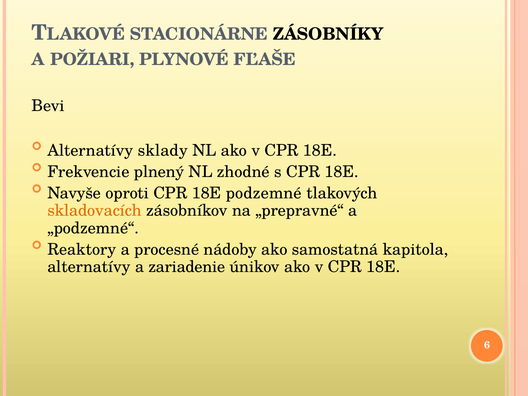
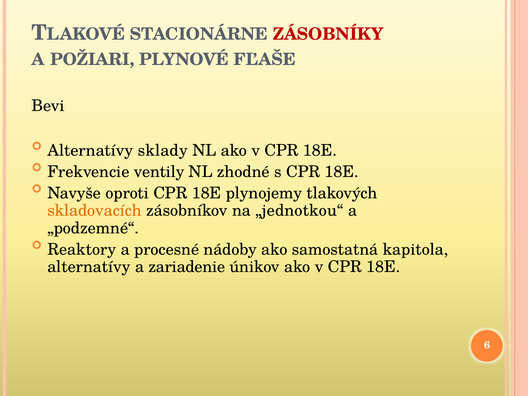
ZÁSOBNÍKY colour: black -> red (328, 34)
plnený: plnený -> ventily (159, 172)
podzemné: podzemné -> plynojemy (264, 193)
„prepravné“: „prepravné“ -> „jednotkou“ (300, 211)
